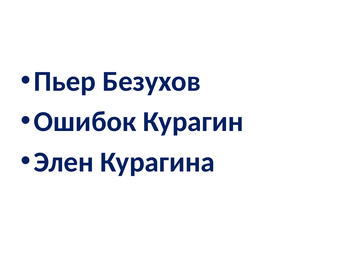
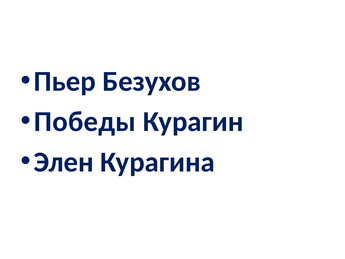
Ошибок: Ошибок -> Победы (85, 122)
